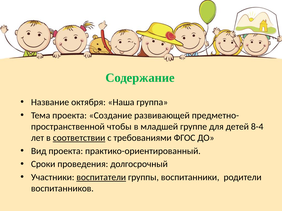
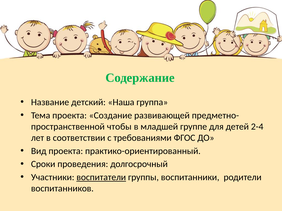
октября: октября -> детский (88, 102)
8-4: 8-4 -> 2-4 (257, 127)
соответствии underline: present -> none (79, 138)
